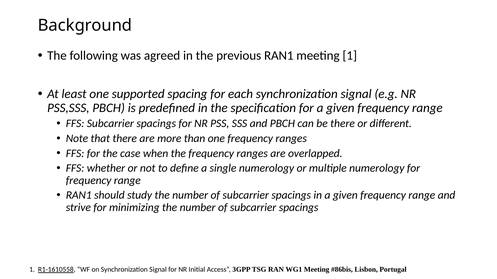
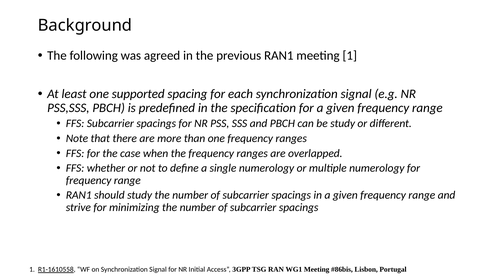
be there: there -> study (343, 124)
